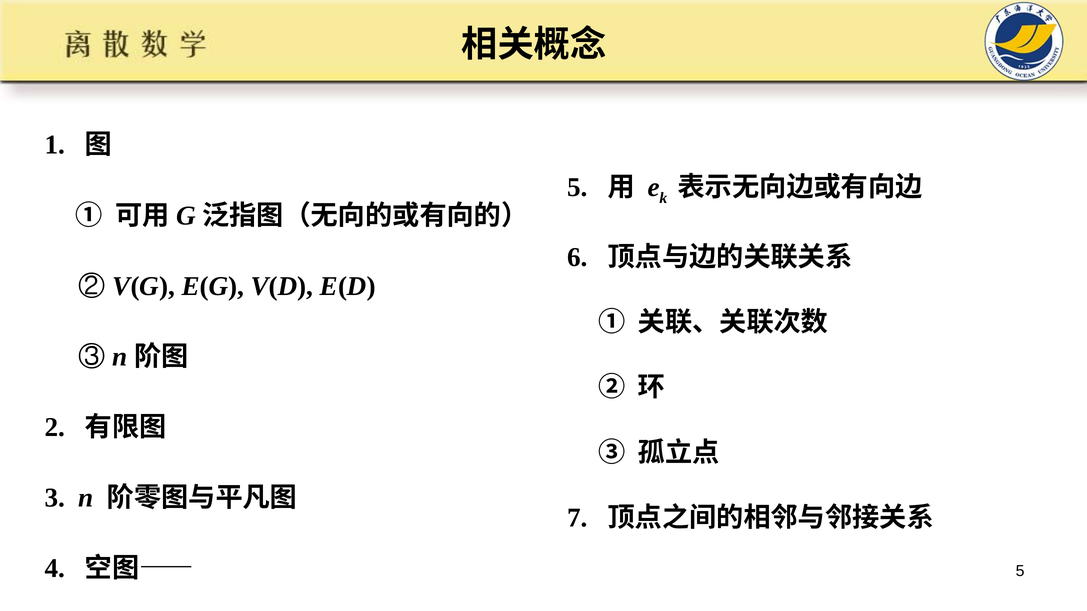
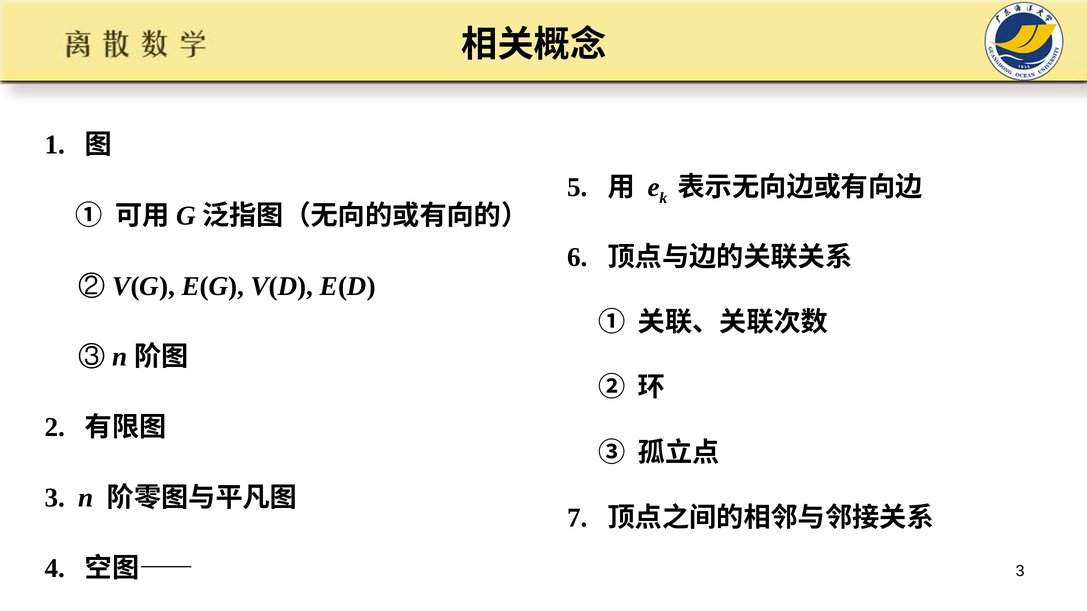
5: 5 -> 3 (1020, 572)
